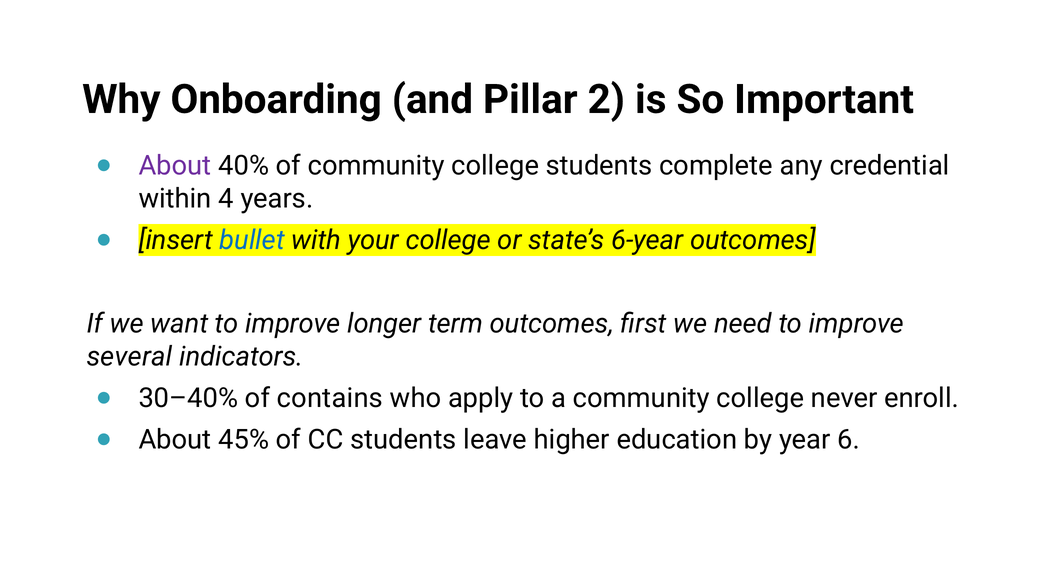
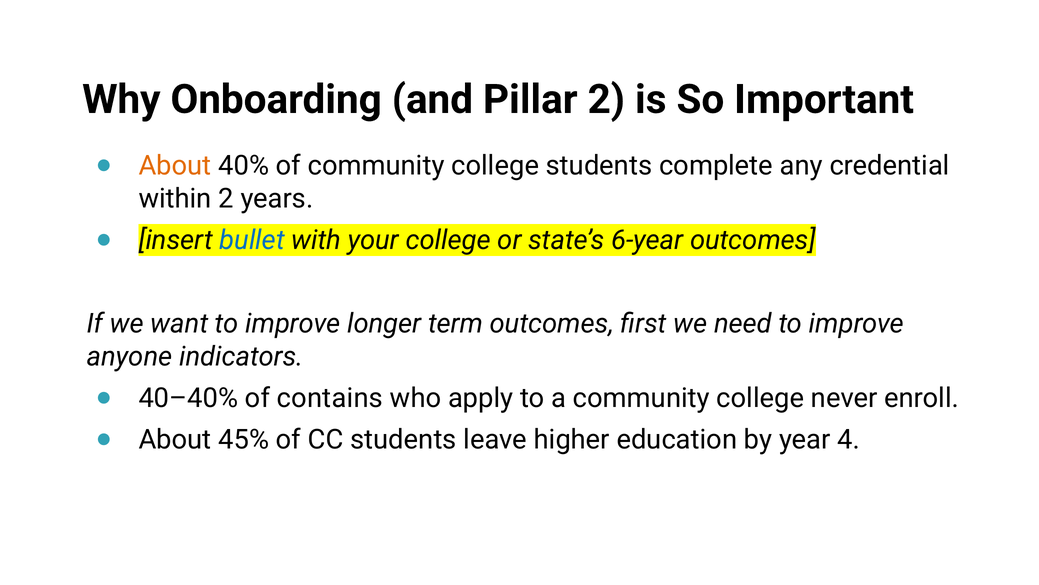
About colour: purple -> orange (175, 166)
within 4: 4 -> 2 (226, 199)
several: several -> anyone (130, 356)
30–40%: 30–40% -> 40–40% (188, 398)
6: 6 -> 4 (849, 439)
